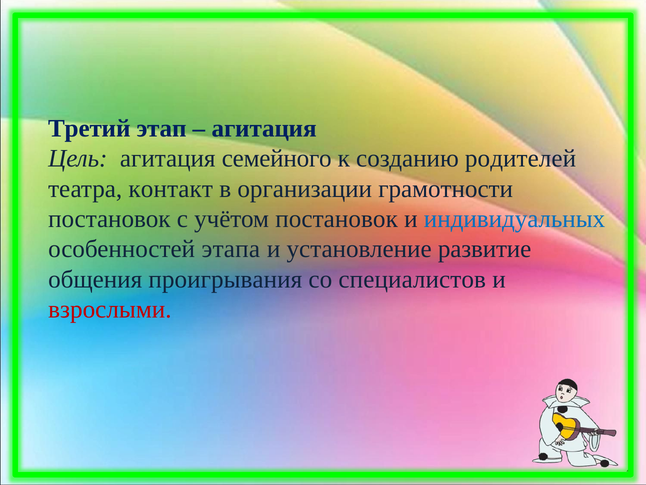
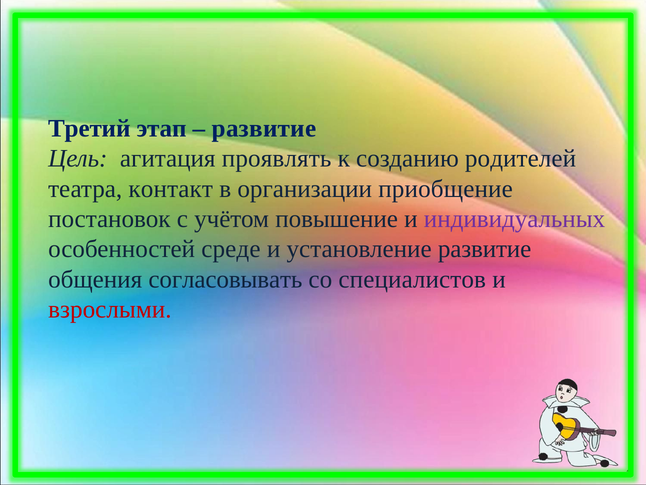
агитация: агитация -> развитие (264, 128)
семейного: семейного -> проявлять (277, 158)
грамотности: грамотности -> приобщение (446, 189)
учётом постановок: постановок -> повышение (337, 219)
индивидуальных colour: blue -> purple (515, 219)
этапа: этапа -> среде (231, 249)
проигрывания: проигрывания -> согласовывать (225, 279)
